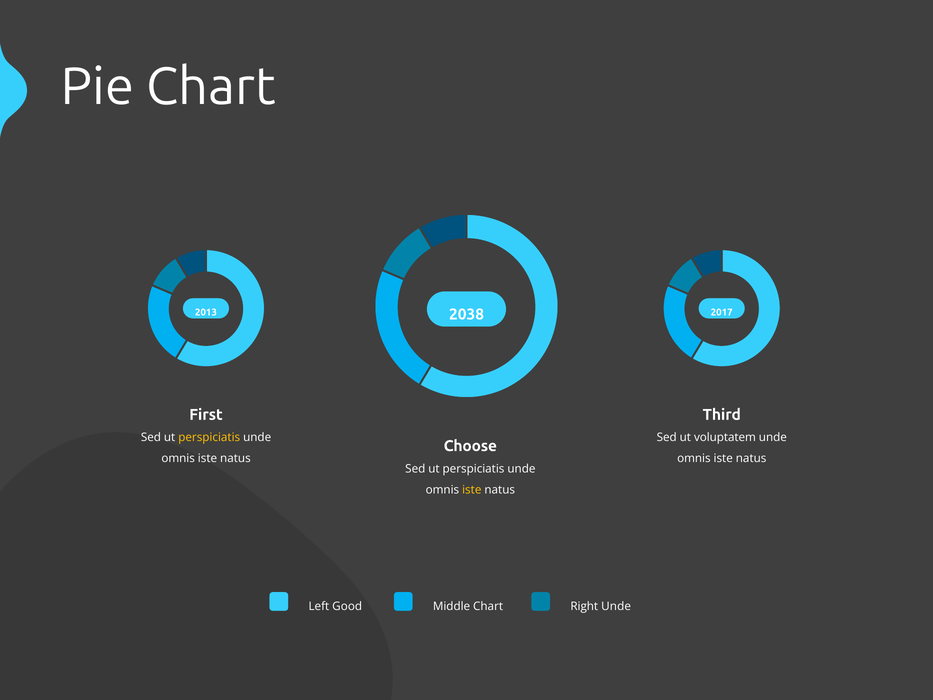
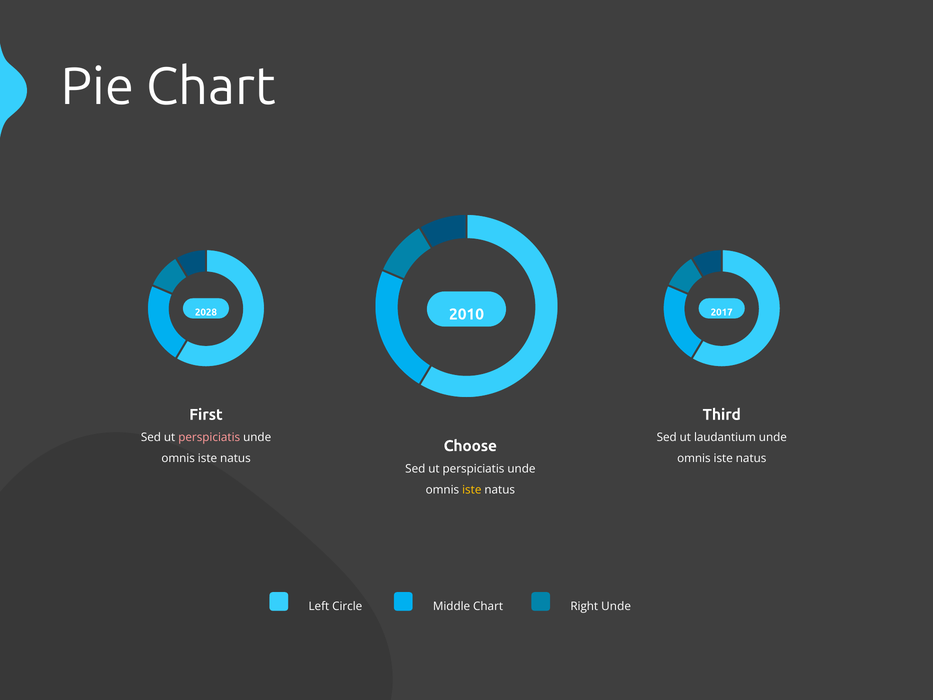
2038: 2038 -> 2010 (466, 314)
2013: 2013 -> 2028 (206, 312)
perspiciatis colour: yellow -> pink (209, 437)
voluptatem: voluptatem -> laudantium (725, 437)
Good: Good -> Circle (347, 606)
